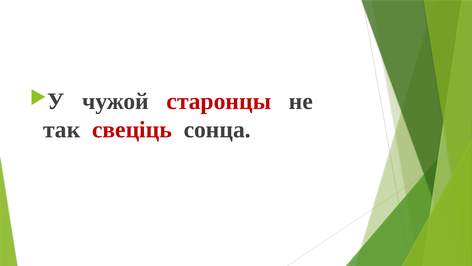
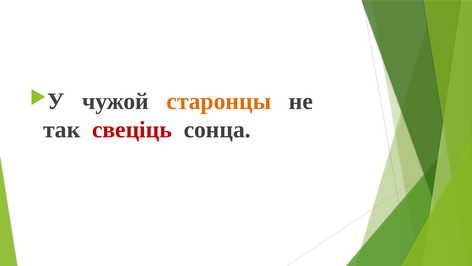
старонцы colour: red -> orange (219, 101)
